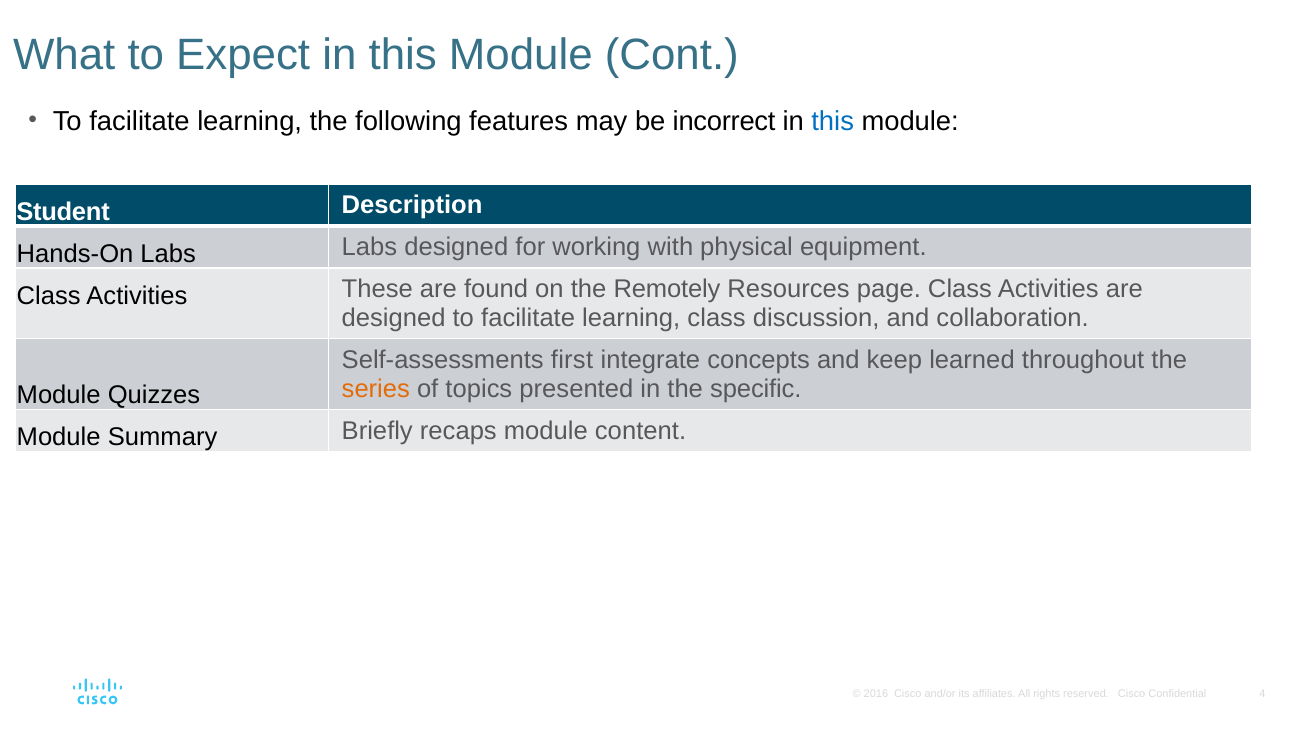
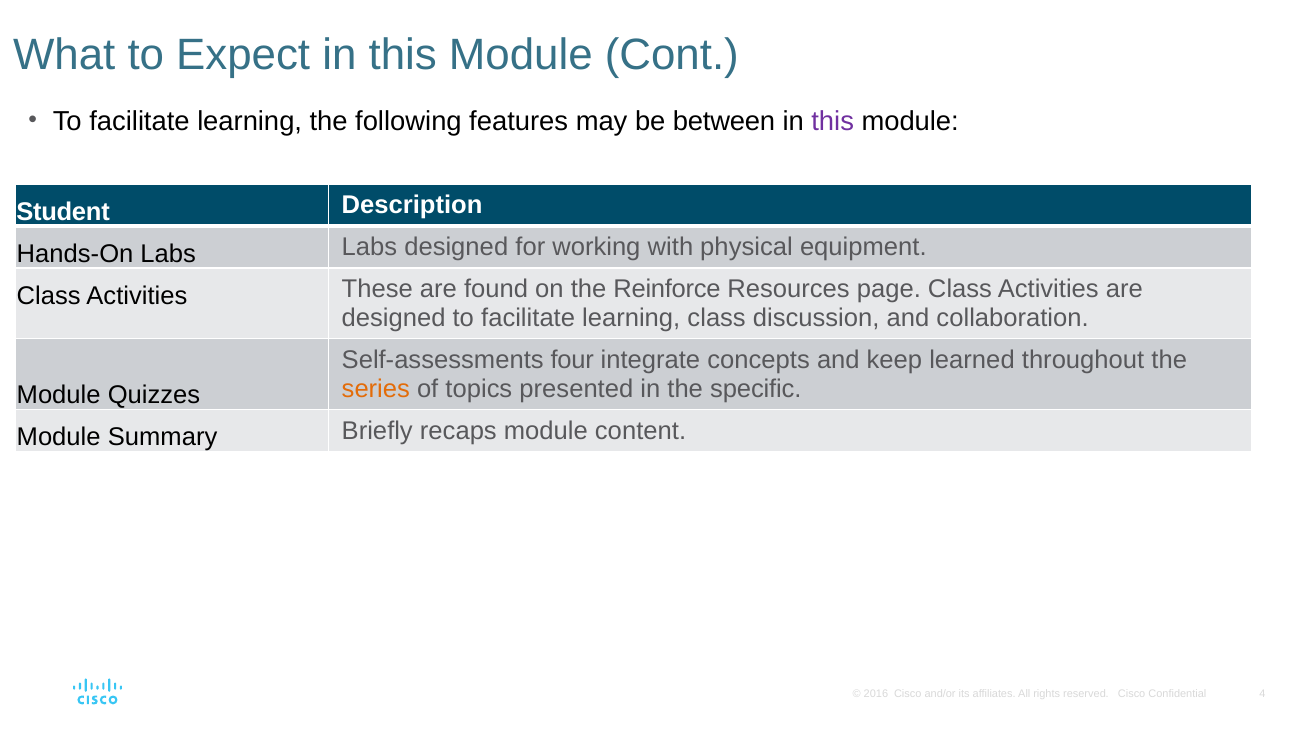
incorrect: incorrect -> between (724, 121)
this colour: blue -> purple (833, 121)
Remotely: Remotely -> Reinforce (667, 289)
first: first -> four (572, 360)
